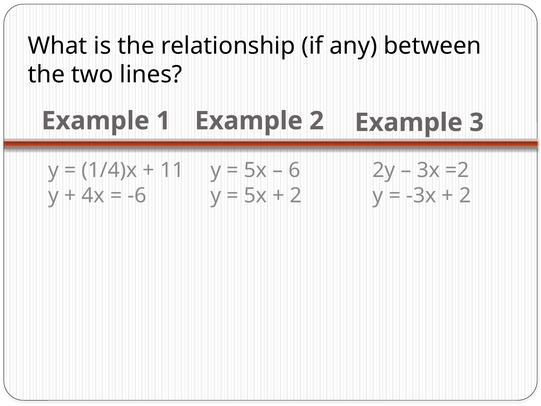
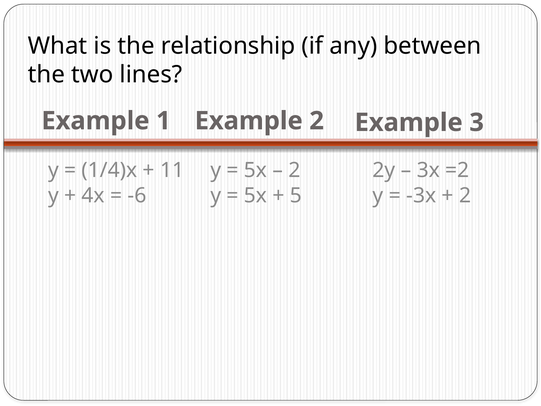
6: 6 -> 2 (294, 170)
2: 2 -> 5 (296, 195)
